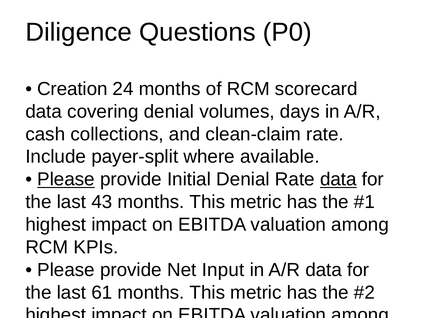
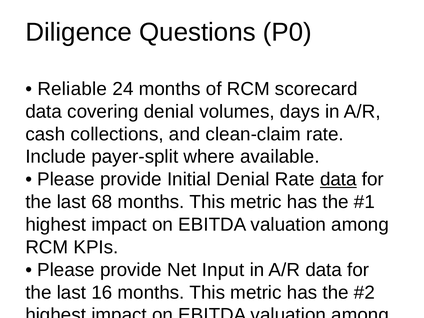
Creation: Creation -> Reliable (72, 89)
Please underline: present -> none (66, 179)
43: 43 -> 68 (102, 202)
61: 61 -> 16 (102, 292)
